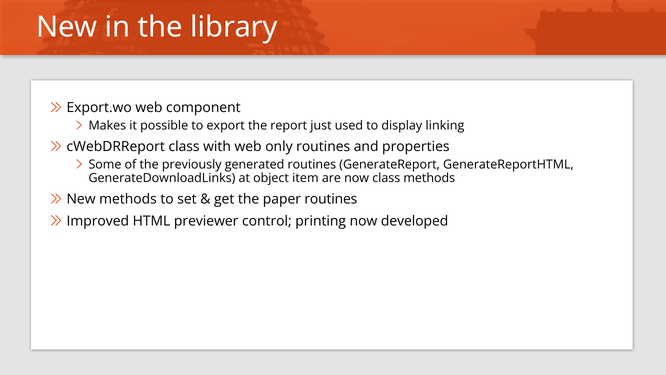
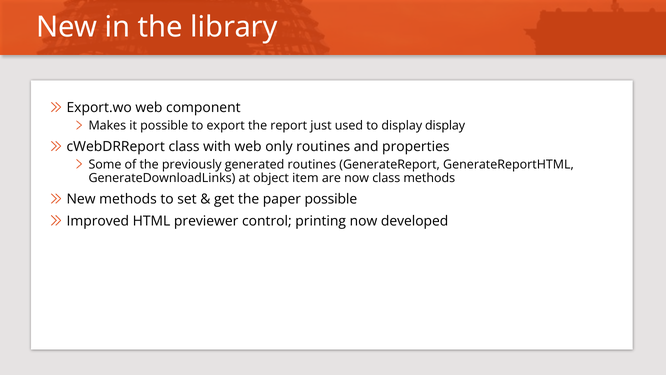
display linking: linking -> display (445, 125)
paper routines: routines -> possible (331, 199)
